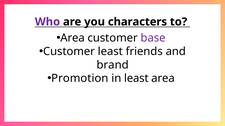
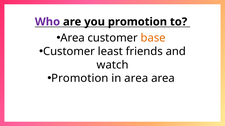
you characters: characters -> promotion (137, 22)
base colour: purple -> orange (153, 38)
brand: brand -> watch (113, 65)
in least: least -> area (136, 79)
